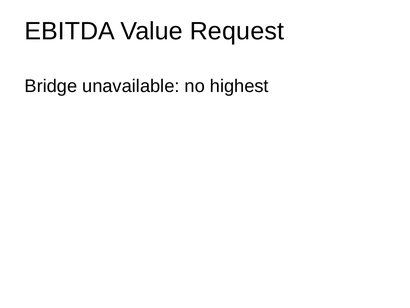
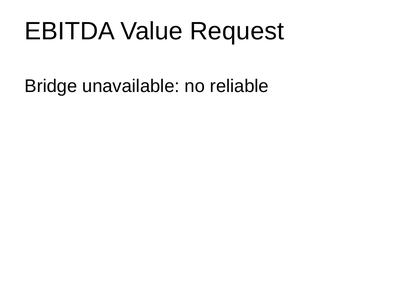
highest: highest -> reliable (239, 86)
